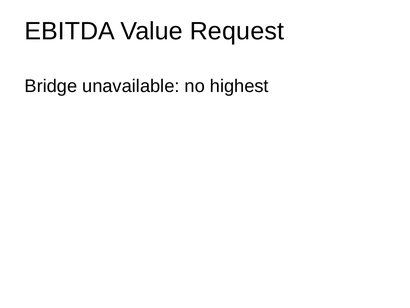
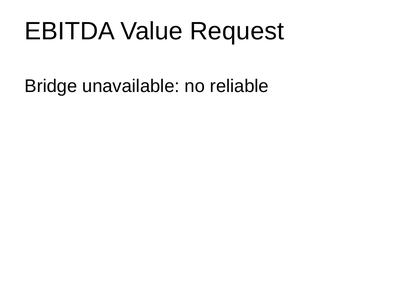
highest: highest -> reliable (239, 86)
